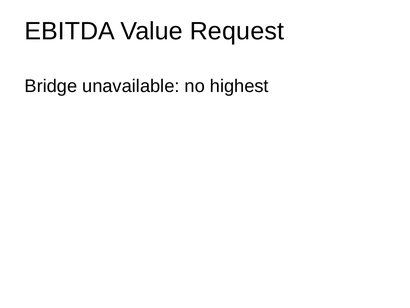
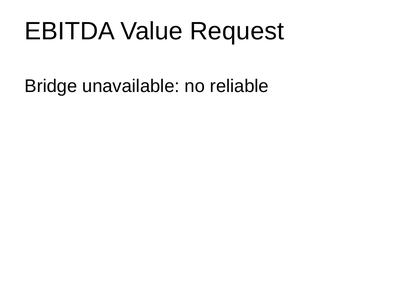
highest: highest -> reliable (239, 86)
